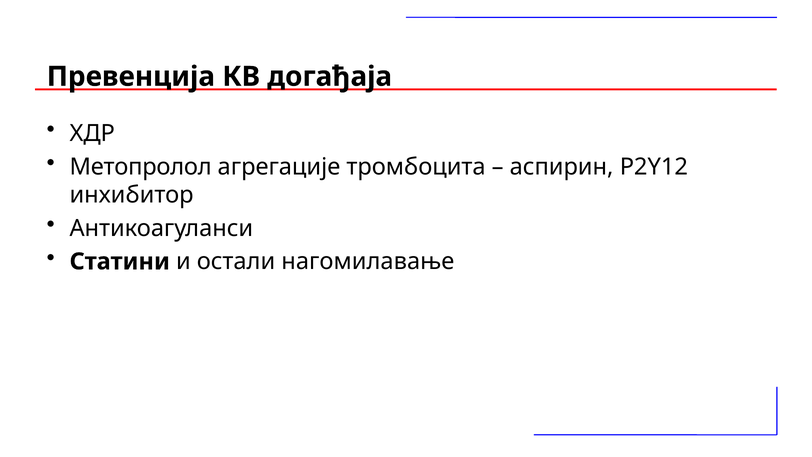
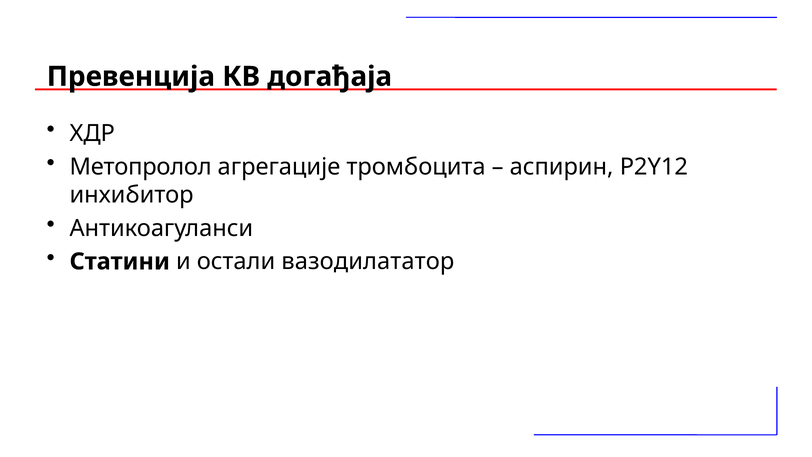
нагомилавање: нагомилавање -> вазодилататор (368, 261)
